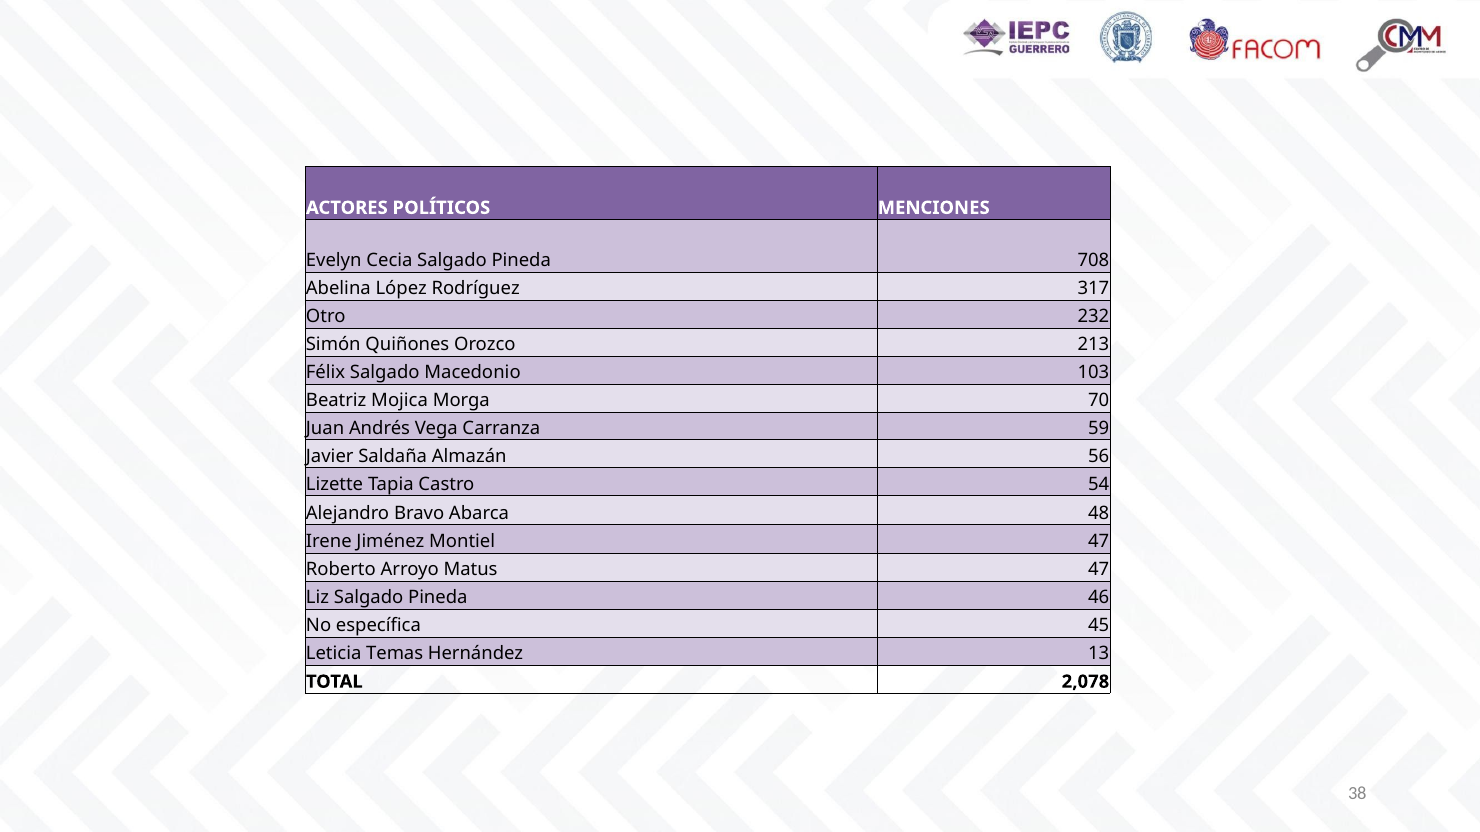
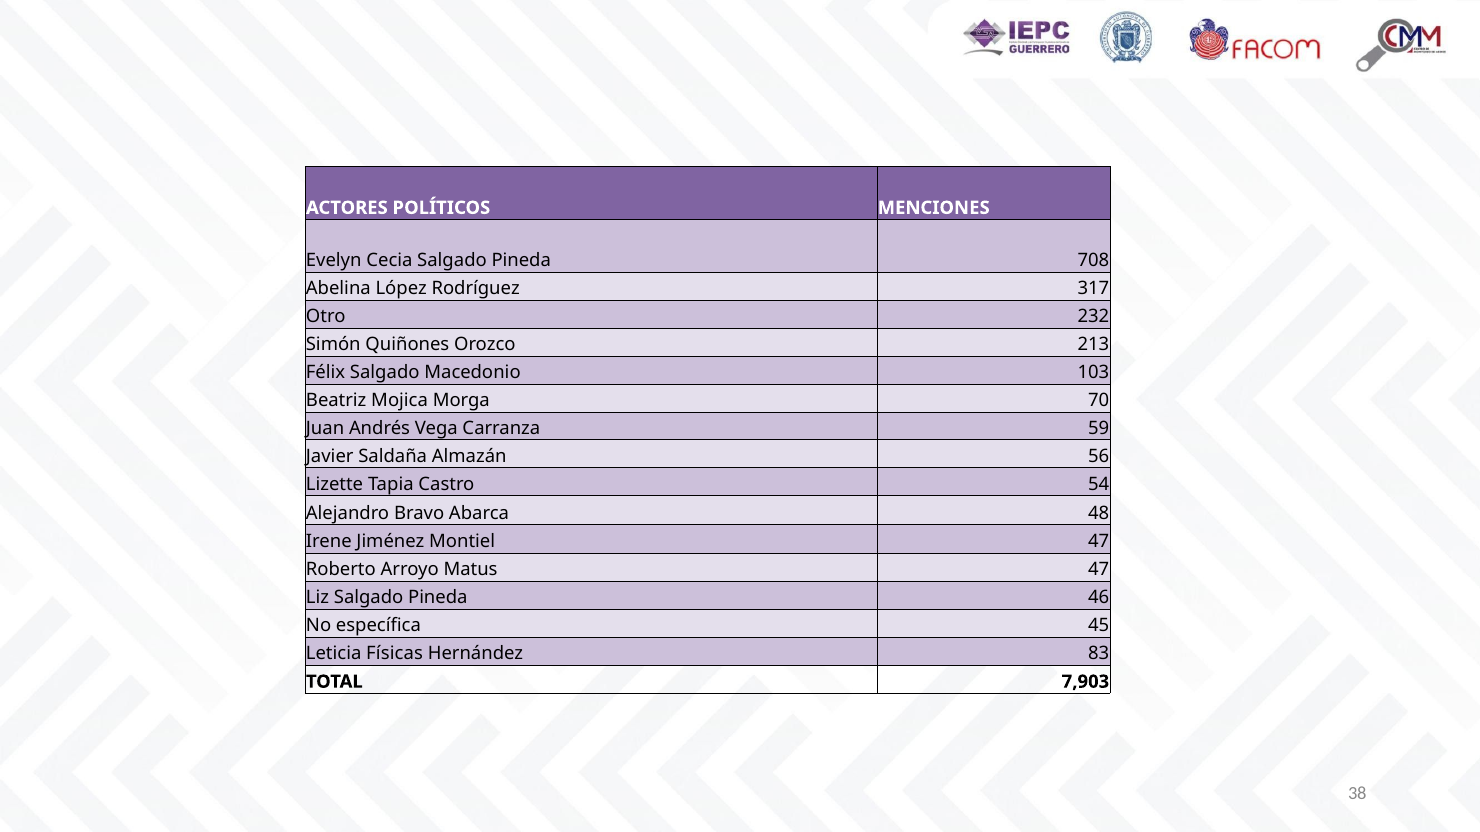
Temas: Temas -> Físicas (395, 654)
13: 13 -> 83 (1099, 654)
2,078: 2,078 -> 7,903 (1085, 682)
